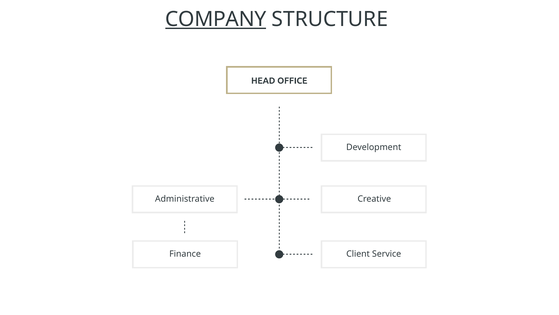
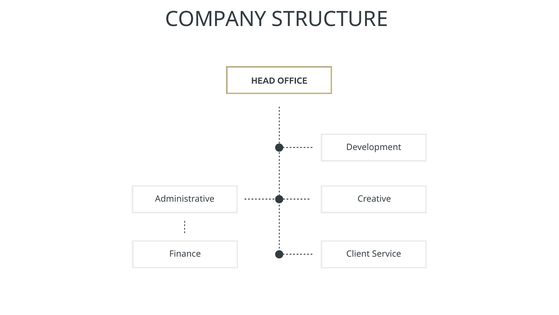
COMPANY underline: present -> none (216, 19)
